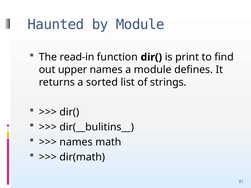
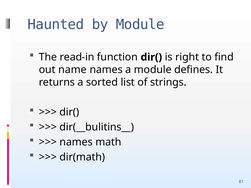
print: print -> right (187, 57)
upper: upper -> name (72, 70)
